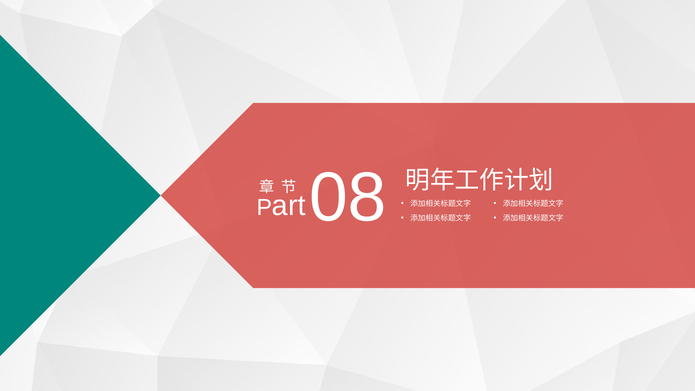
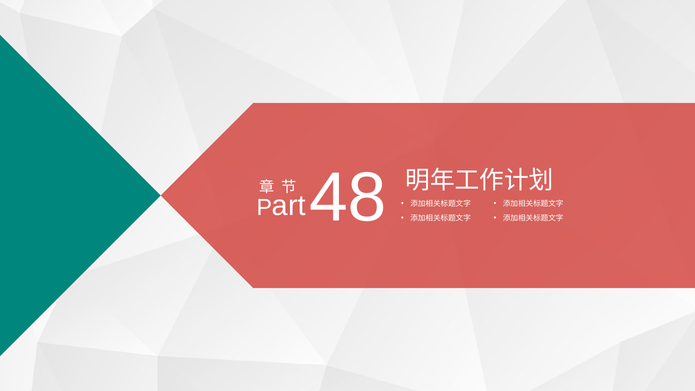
08: 08 -> 48 (348, 198)
